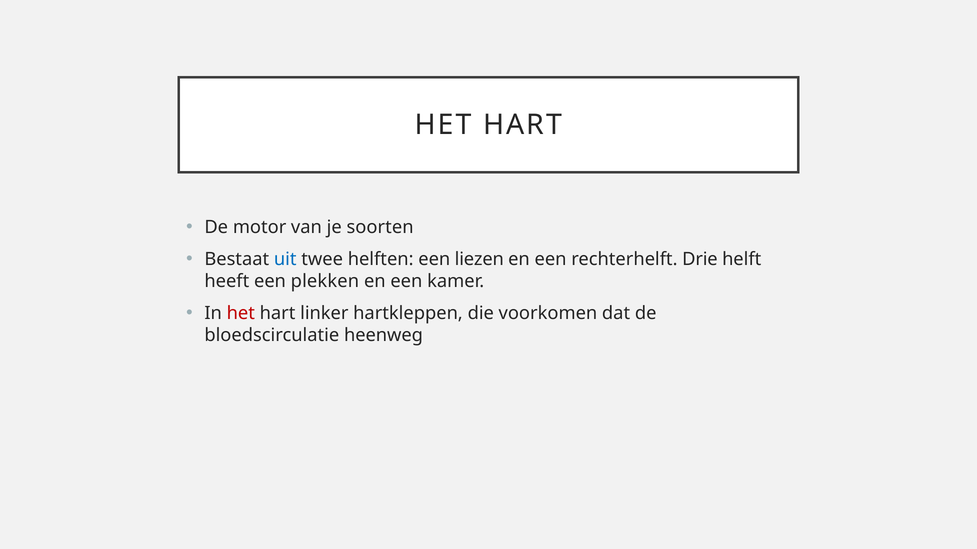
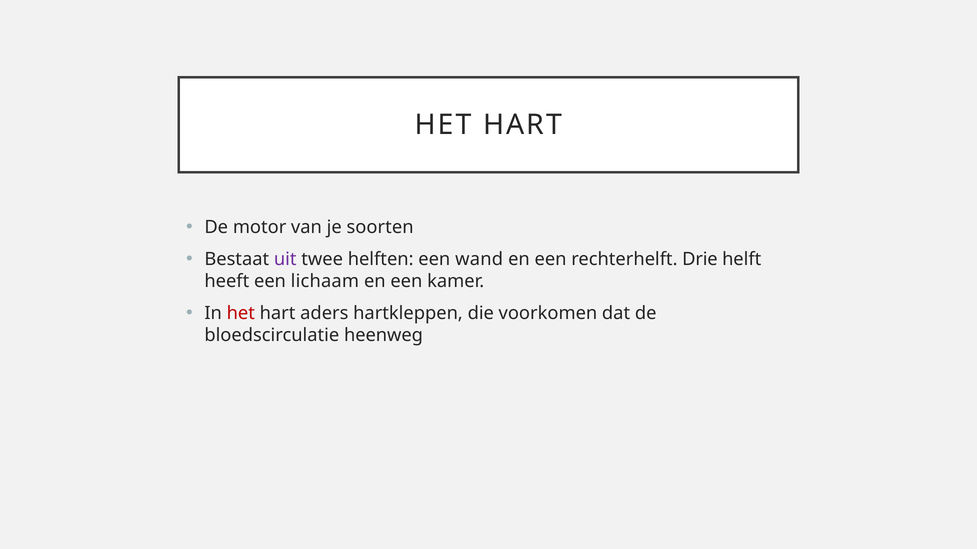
uit colour: blue -> purple (285, 260)
liezen: liezen -> wand (479, 260)
plekken: plekken -> lichaam (325, 281)
linker: linker -> aders (324, 314)
